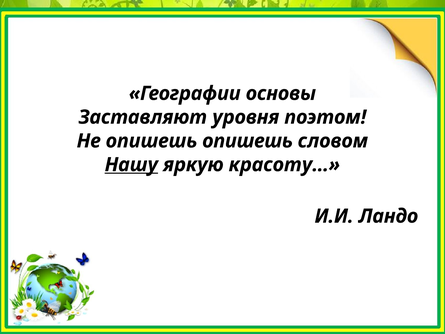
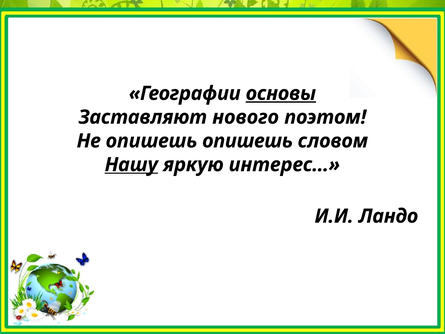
основы underline: none -> present (281, 93)
уровня: уровня -> нового (246, 117)
красоту…: красоту… -> интерес… (284, 165)
